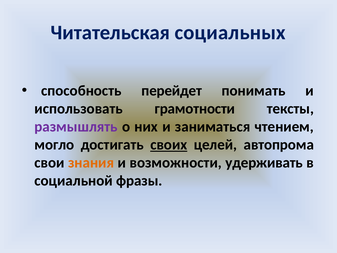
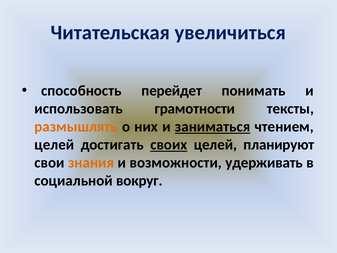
социальных: социальных -> увеличиться (230, 33)
размышлять colour: purple -> orange (76, 127)
заниматься underline: none -> present (213, 127)
могло: могло -> целей (54, 145)
автопрома: автопрома -> планируют (279, 145)
фразы: фразы -> вокруг (139, 181)
